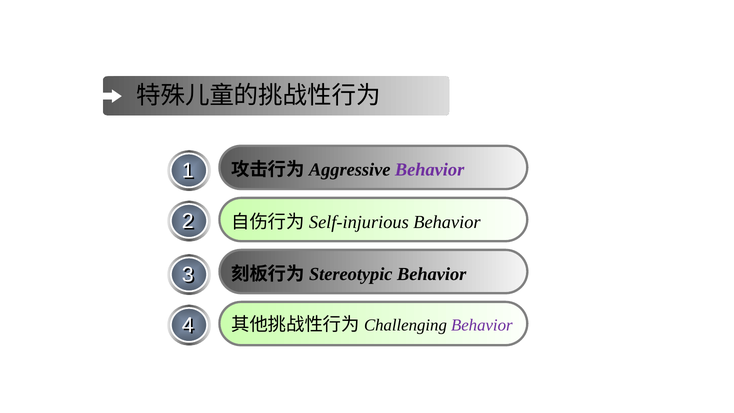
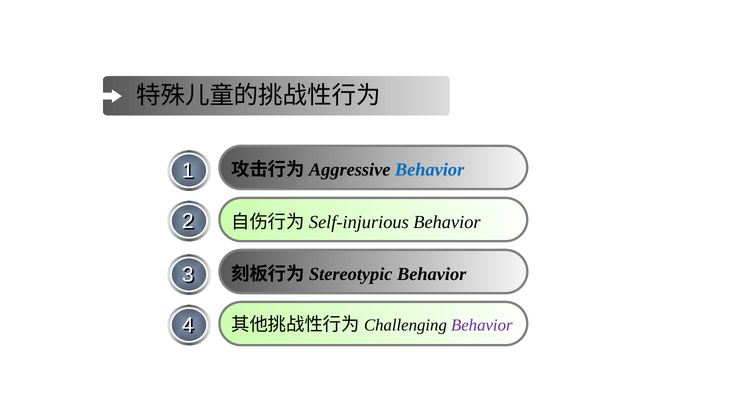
Behavior colour: purple -> blue (430, 170)
